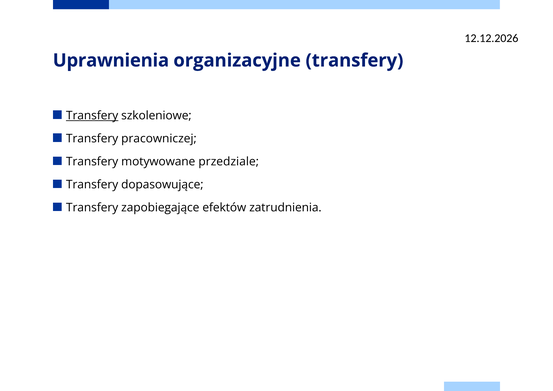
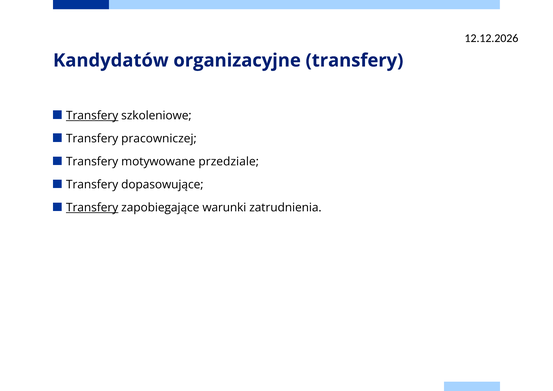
Uprawnienia: Uprawnienia -> Kandydatów (111, 60)
Transfery underline: none -> present (92, 208)
efektów: efektów -> warunki (224, 208)
